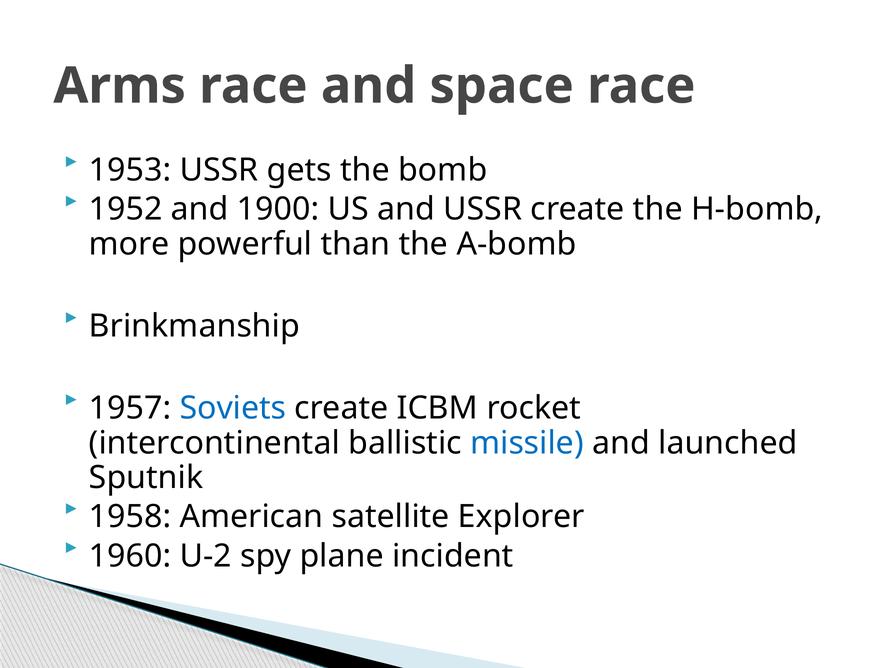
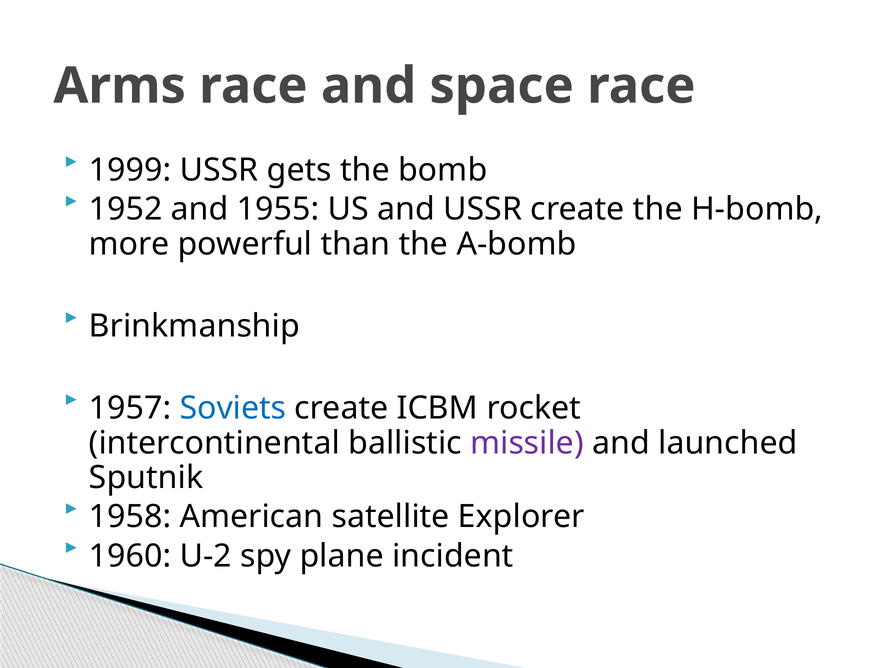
1953: 1953 -> 1999 (130, 170)
1900: 1900 -> 1955 (278, 209)
missile colour: blue -> purple (527, 443)
